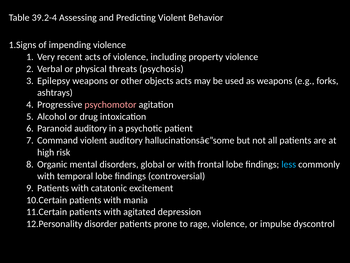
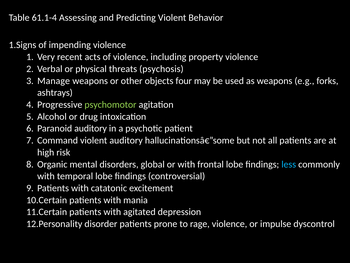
39.2-4: 39.2-4 -> 61.1-4 (44, 18)
Epilepsy: Epilepsy -> Manage (54, 81)
objects acts: acts -> four (184, 81)
psychomotor colour: pink -> light green (110, 104)
